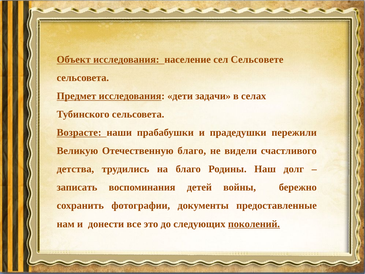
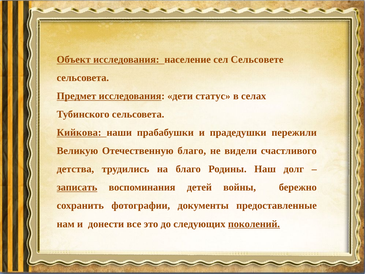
задачи: задачи -> статус (213, 96)
Возрасте: Возрасте -> Кийкова (79, 132)
записать underline: none -> present (77, 187)
